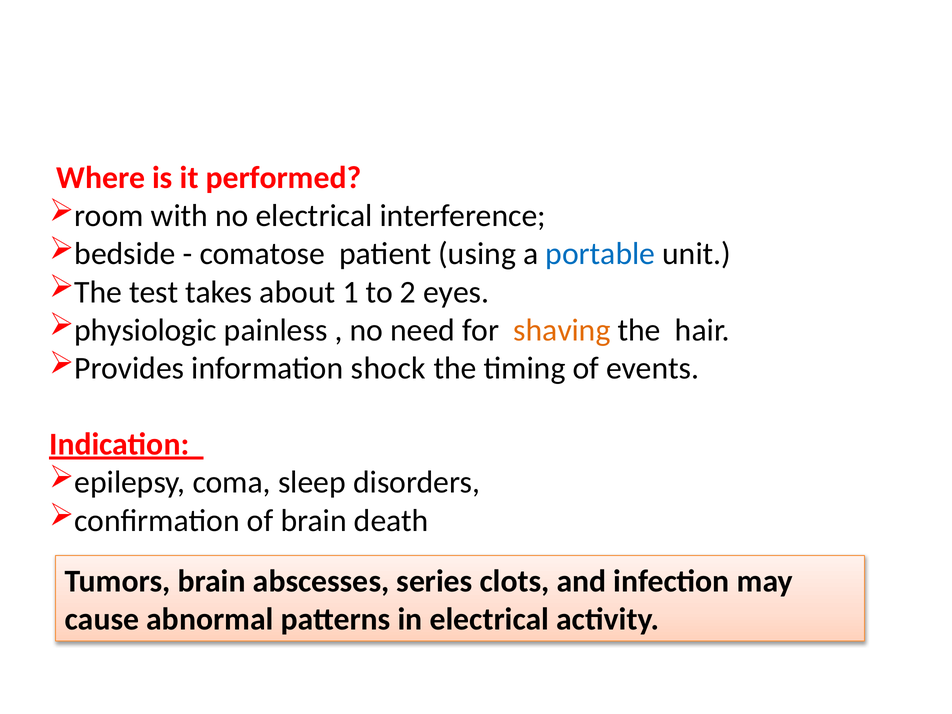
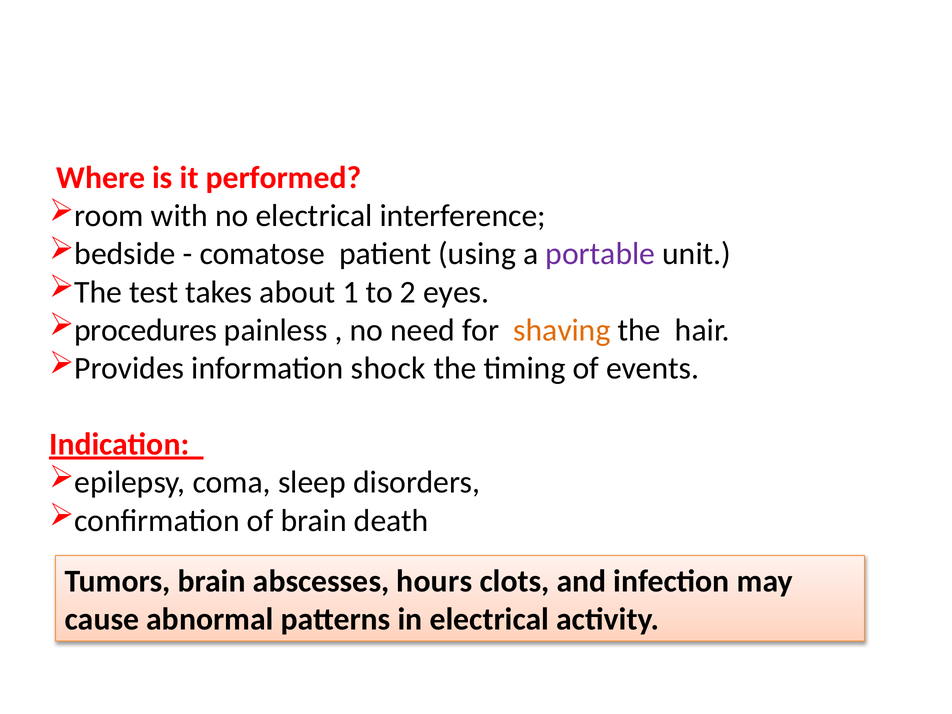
portable colour: blue -> purple (600, 254)
physiologic: physiologic -> procedures (146, 330)
series: series -> hours (434, 581)
